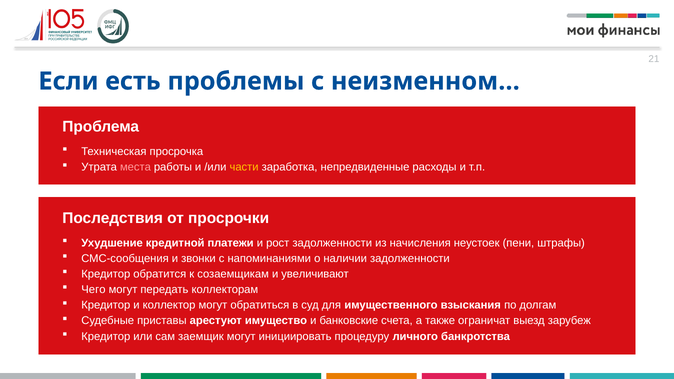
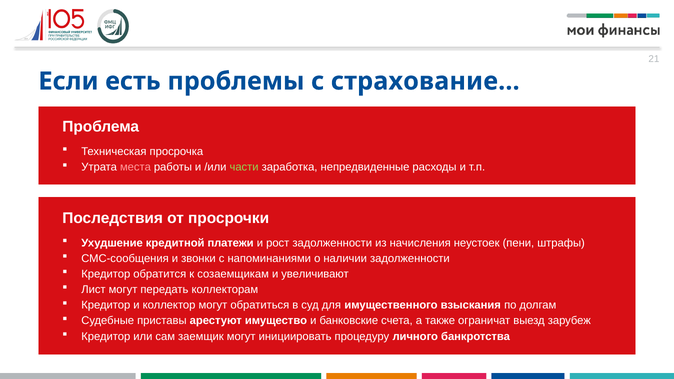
неизменном…: неизменном… -> страхование… (425, 81)
части colour: yellow -> light green (244, 167)
Чего: Чего -> Лист (93, 290)
